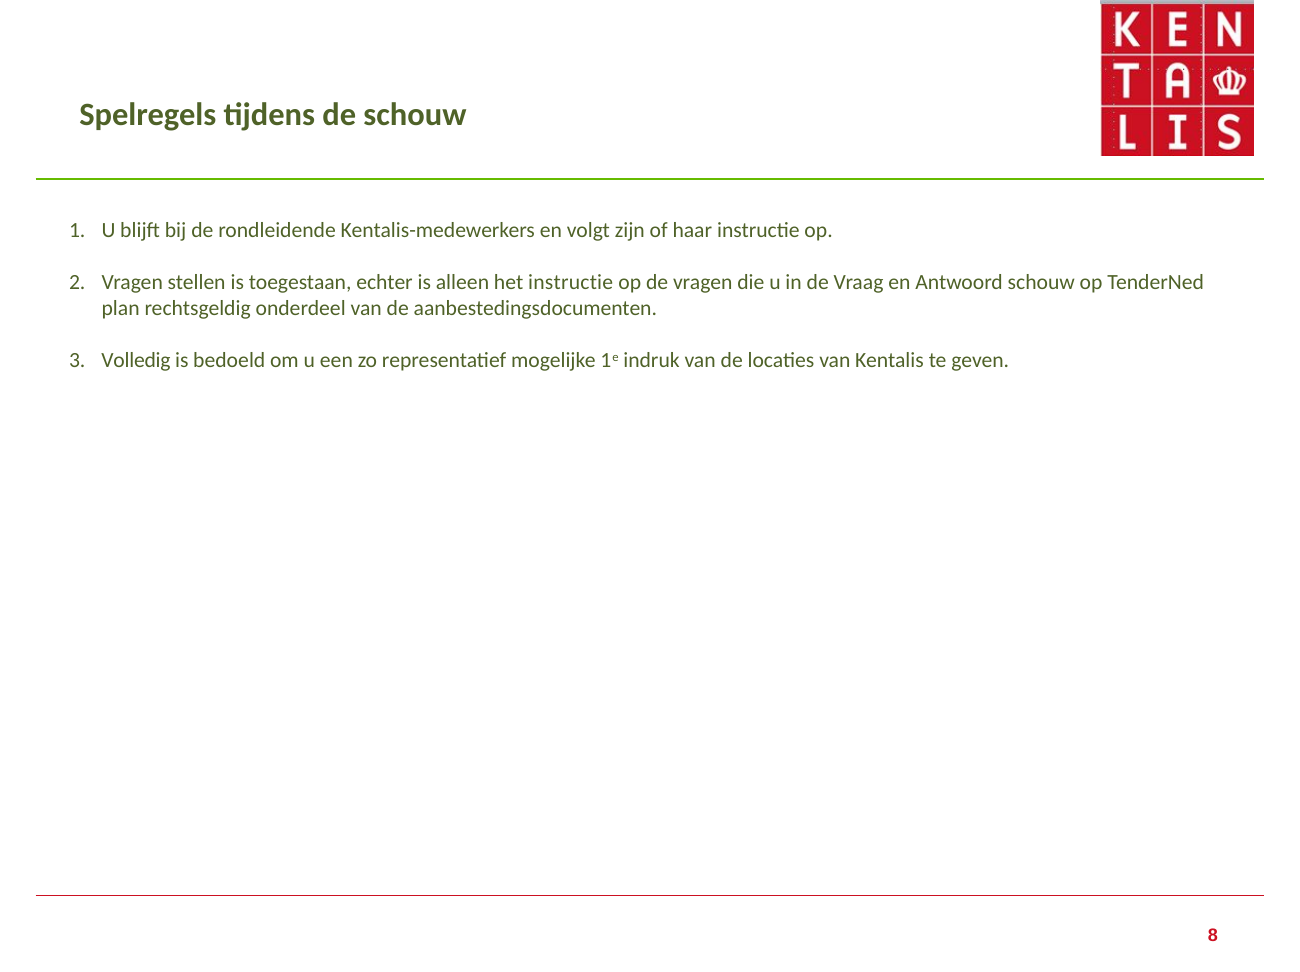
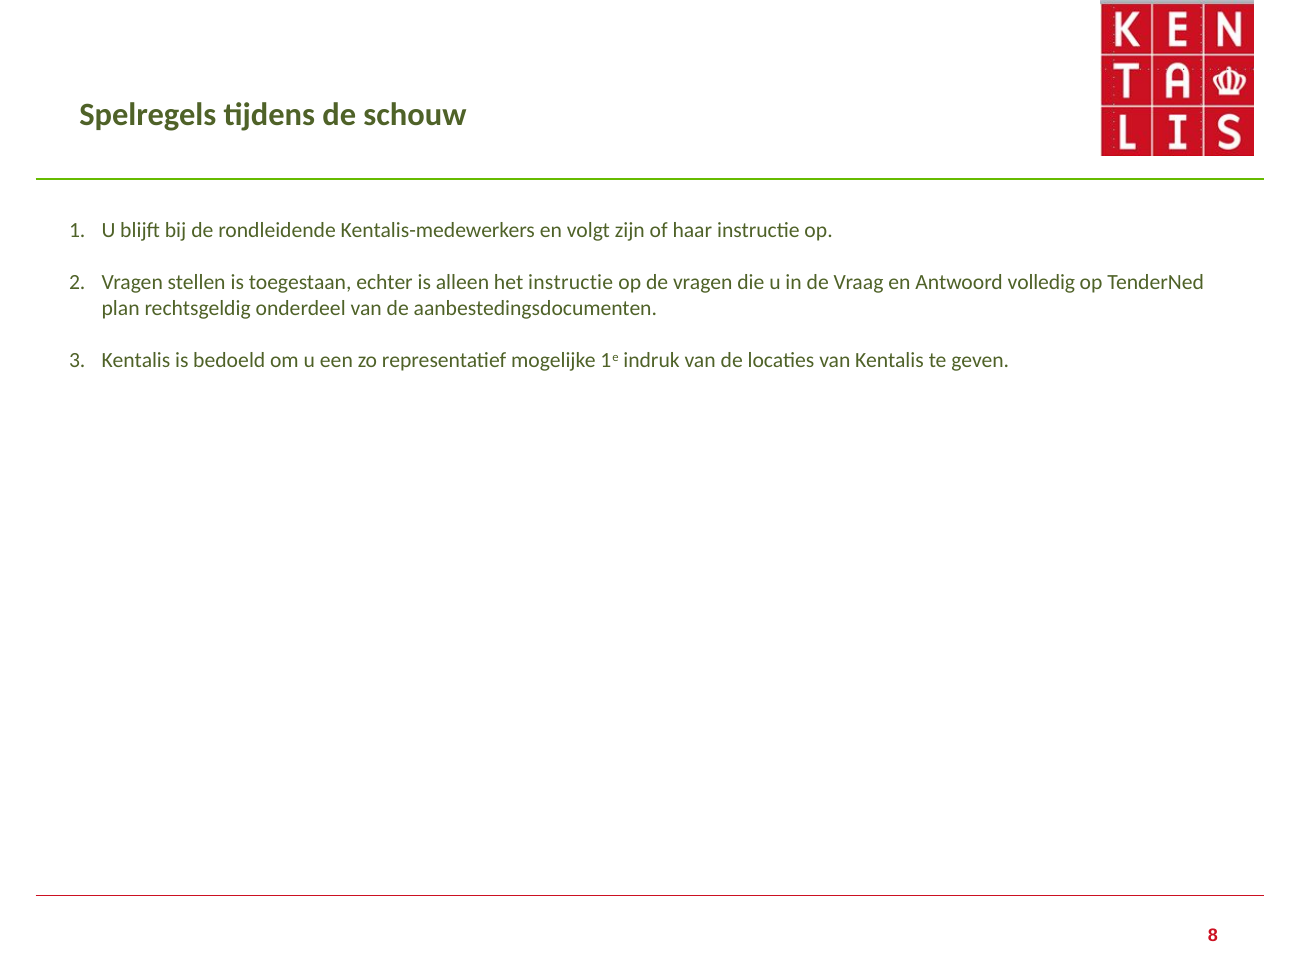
Antwoord schouw: schouw -> volledig (1041, 283)
Volledig: Volledig -> Kentalis (136, 361)
